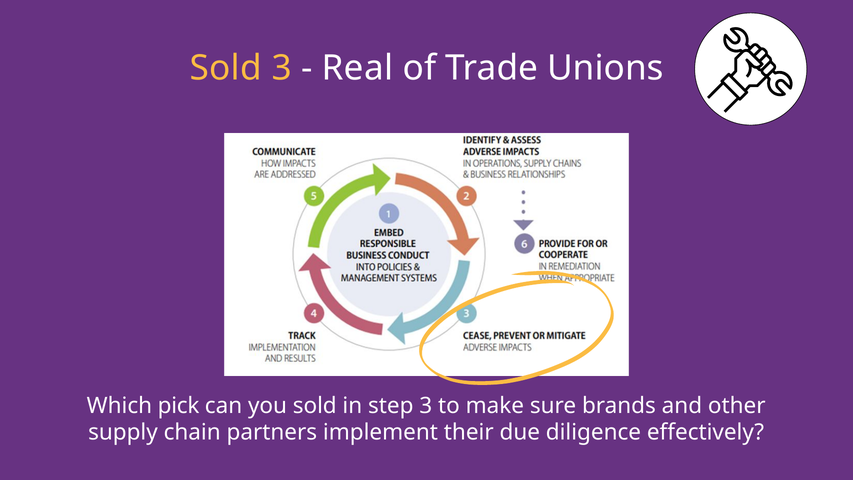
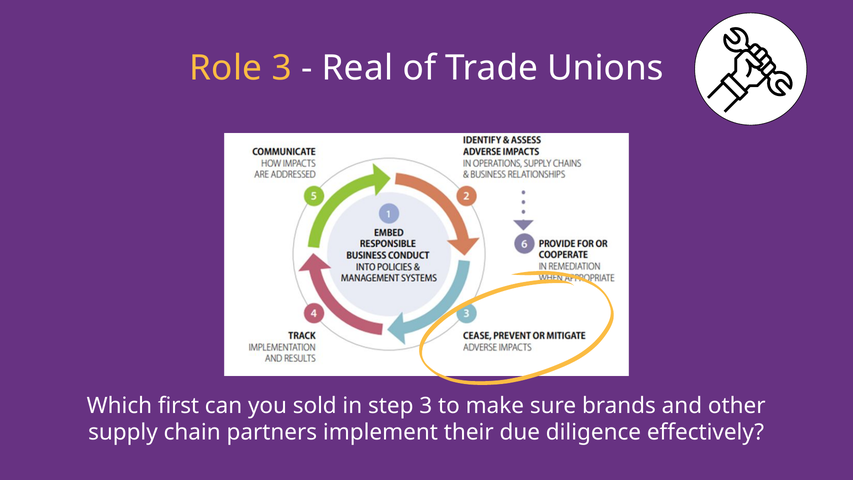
Sold: Sold -> Role (226, 68)
pick: pick -> first (179, 406)
